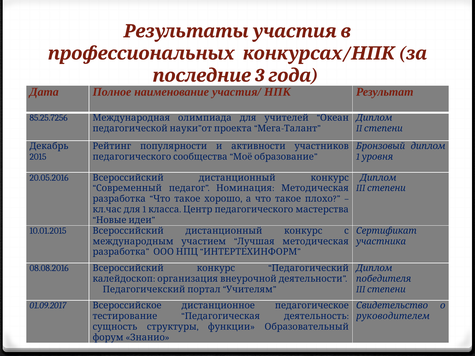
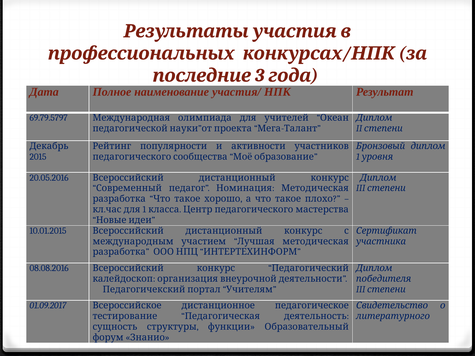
85.25.7256: 85.25.7256 -> 69.79.5797 (49, 118)
руководителем: руководителем -> литературного (393, 316)
